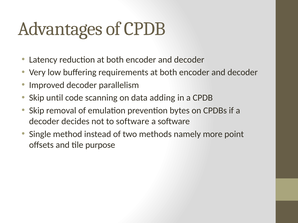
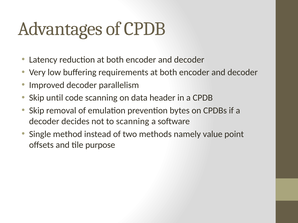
adding: adding -> header (162, 98)
to software: software -> scanning (133, 122)
more: more -> value (213, 134)
